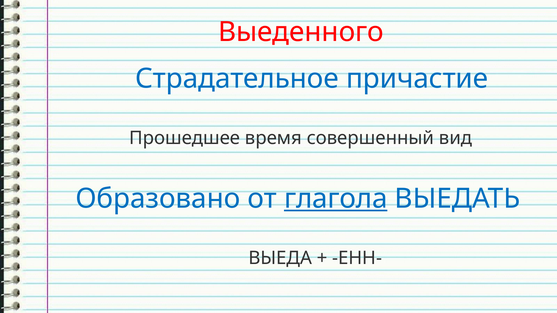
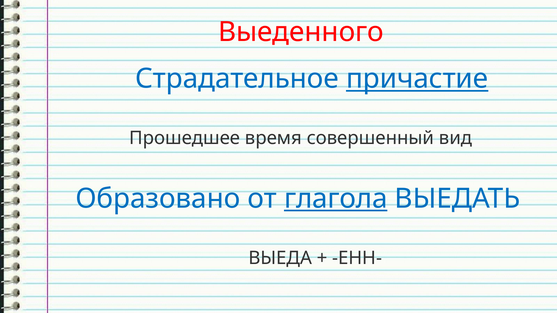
причастие underline: none -> present (417, 79)
